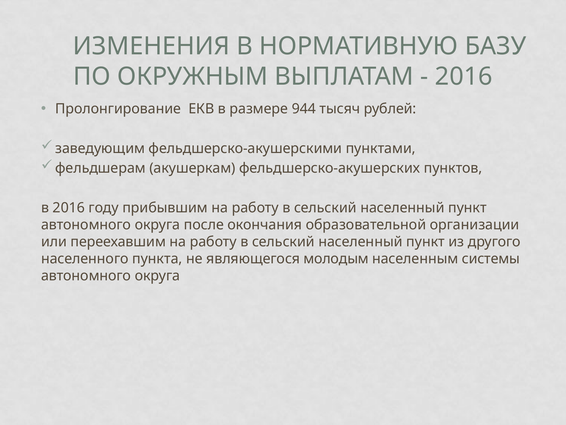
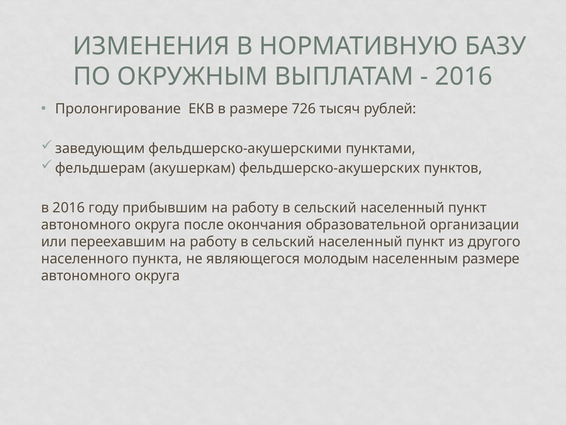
944: 944 -> 726 (304, 109)
населенным системы: системы -> размере (491, 259)
